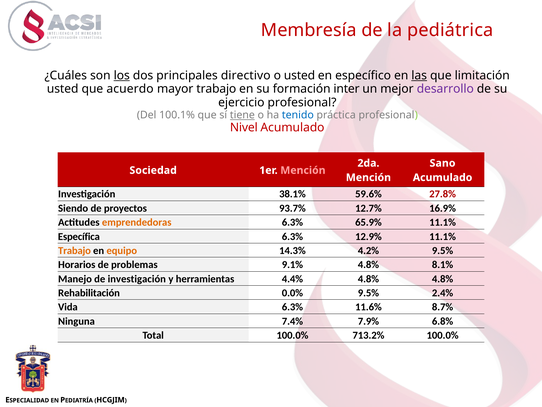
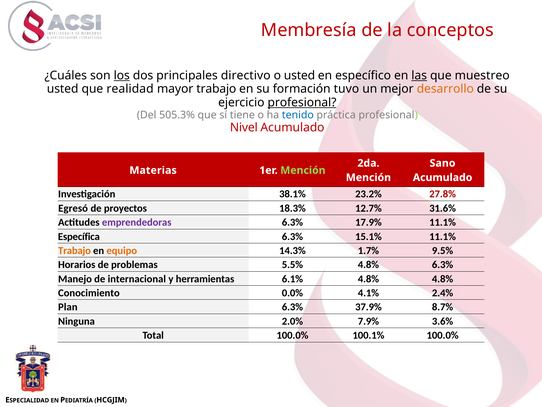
pediátrica: pediátrica -> conceptos (450, 30)
limitación: limitación -> muestreo (482, 75)
acuerdo: acuerdo -> realidad (130, 89)
inter: inter -> tuvo (346, 89)
desarrollo colour: purple -> orange (445, 89)
profesional underline: none -> present (302, 102)
100.1%: 100.1% -> 505.3% (177, 115)
tiene underline: present -> none (242, 115)
Sociedad: Sociedad -> Materias (153, 170)
Mención colour: pink -> light green (303, 170)
59.6%: 59.6% -> 23.2% (368, 194)
Siendo: Siendo -> Egresó (73, 208)
93.7%: 93.7% -> 18.3% (292, 208)
16.9%: 16.9% -> 31.6% (443, 208)
emprendedoras colour: orange -> purple (137, 222)
65.9%: 65.9% -> 17.9% (368, 222)
12.9%: 12.9% -> 15.1% (368, 236)
4.2%: 4.2% -> 1.7% (368, 250)
9.1%: 9.1% -> 5.5% (292, 264)
4.8% 8.1%: 8.1% -> 6.3% (443, 264)
de investigación: investigación -> internacional (137, 279)
4.4%: 4.4% -> 6.1% (292, 279)
Rehabilitación: Rehabilitación -> Conocimiento (89, 293)
0.0% 9.5%: 9.5% -> 4.1% (368, 293)
Vida: Vida -> Plan (68, 307)
11.6%: 11.6% -> 37.9% (368, 307)
7.4%: 7.4% -> 2.0% (292, 321)
6.8%: 6.8% -> 3.6% (443, 321)
713.2%: 713.2% -> 100.1% (368, 335)
